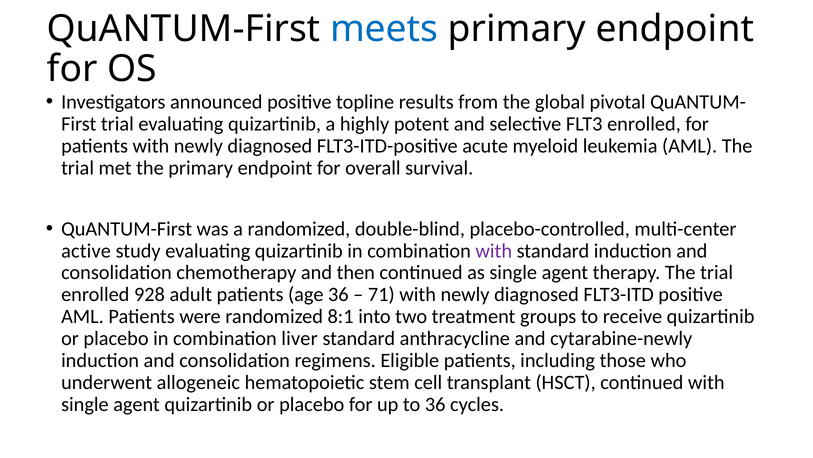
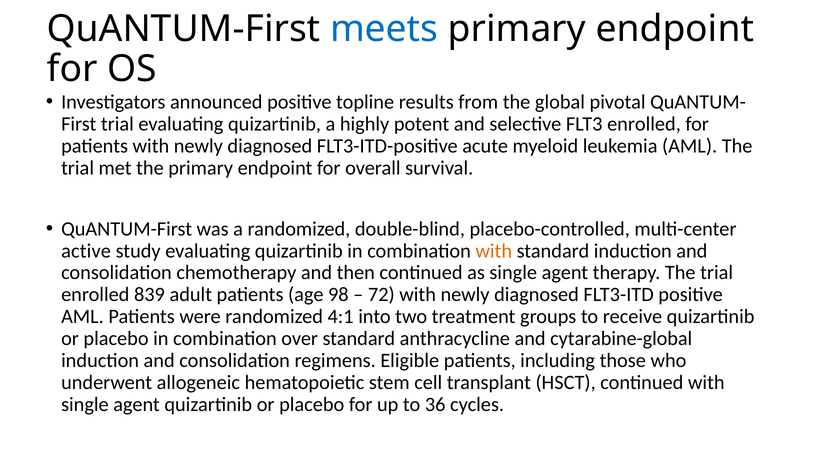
with colour: purple -> orange (494, 250)
928: 928 -> 839 (149, 294)
age 36: 36 -> 98 (338, 294)
71: 71 -> 72 (381, 294)
8:1: 8:1 -> 4:1 (341, 316)
liver: liver -> over (300, 338)
cytarabine-newly: cytarabine-newly -> cytarabine-global (621, 338)
